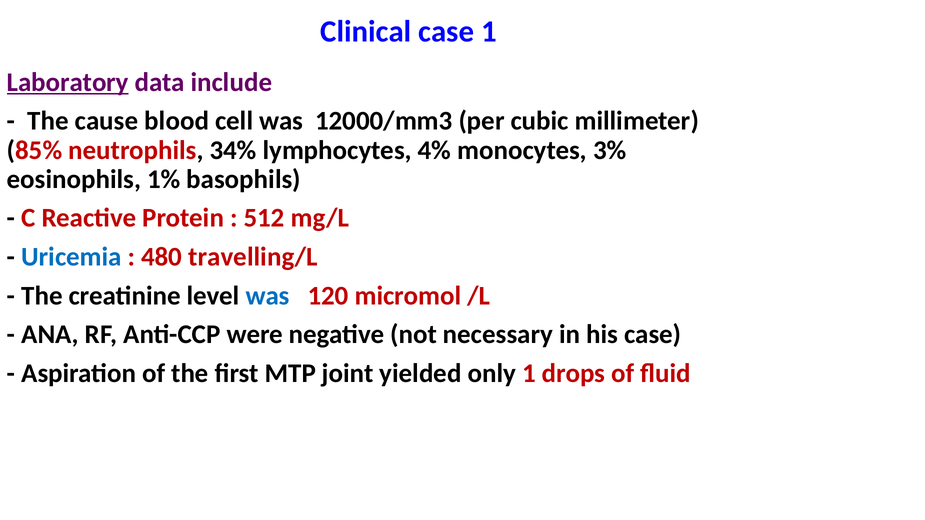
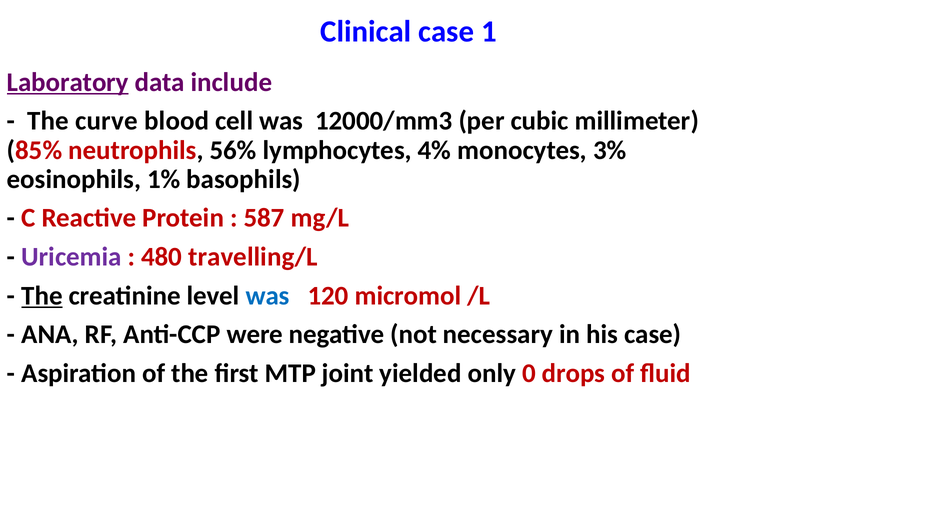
cause: cause -> curve (106, 121)
34%: 34% -> 56% (233, 150)
512: 512 -> 587 (264, 218)
Uricemia colour: blue -> purple (71, 257)
The underline: none -> present (42, 296)
only 1: 1 -> 0 (529, 373)
